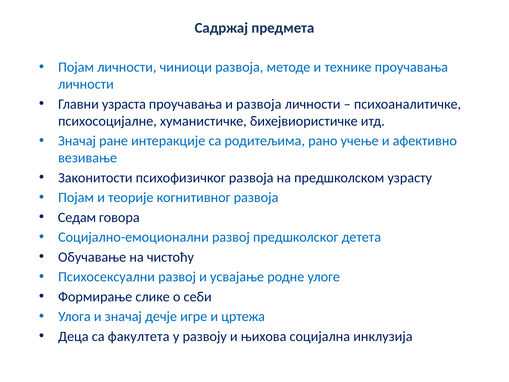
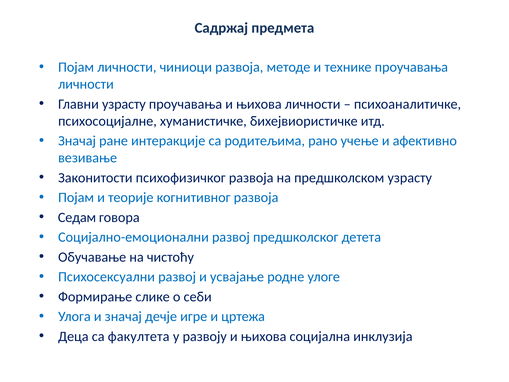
Главни узраста: узраста -> узрасту (124, 104)
проучавања и развоја: развоја -> њихова (259, 104)
